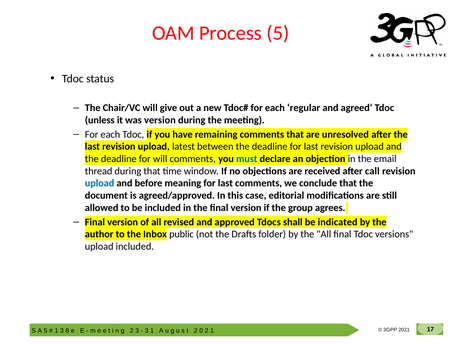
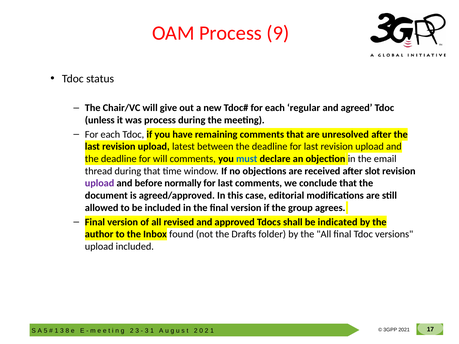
Process 5: 5 -> 9 (278, 33)
was version: version -> process (160, 120)
call: call -> slot (372, 171)
upload colour: blue -> purple (100, 183)
meaning: meaning -> normally (183, 183)
public: public -> found (181, 234)
